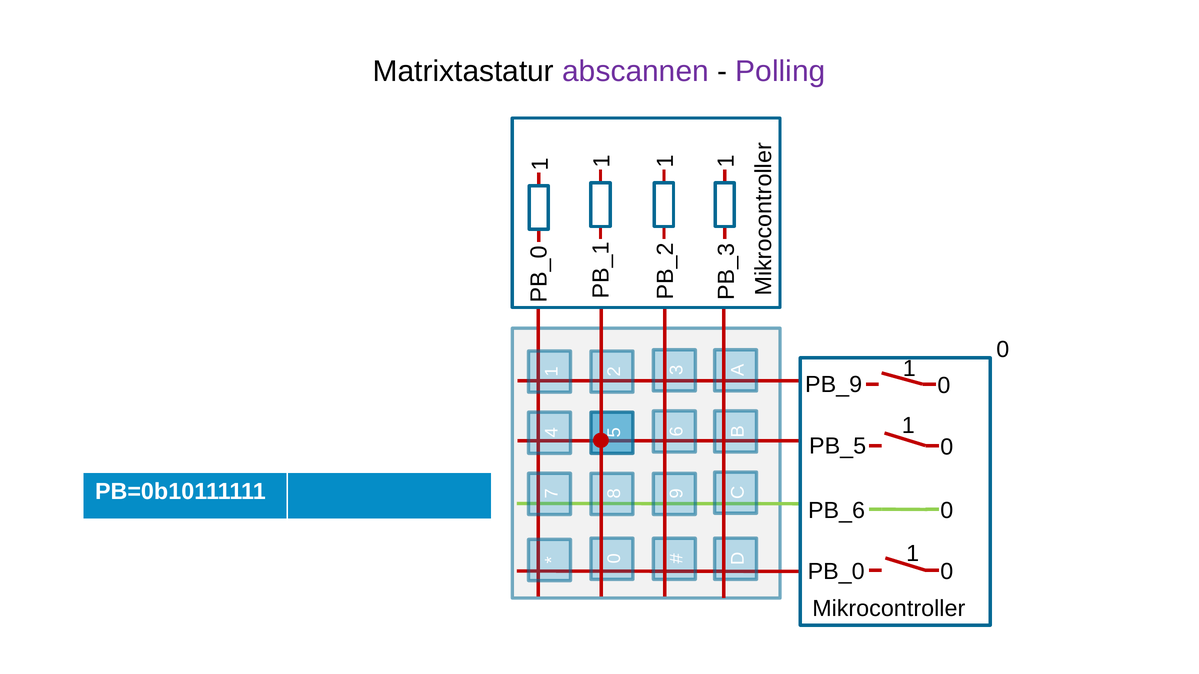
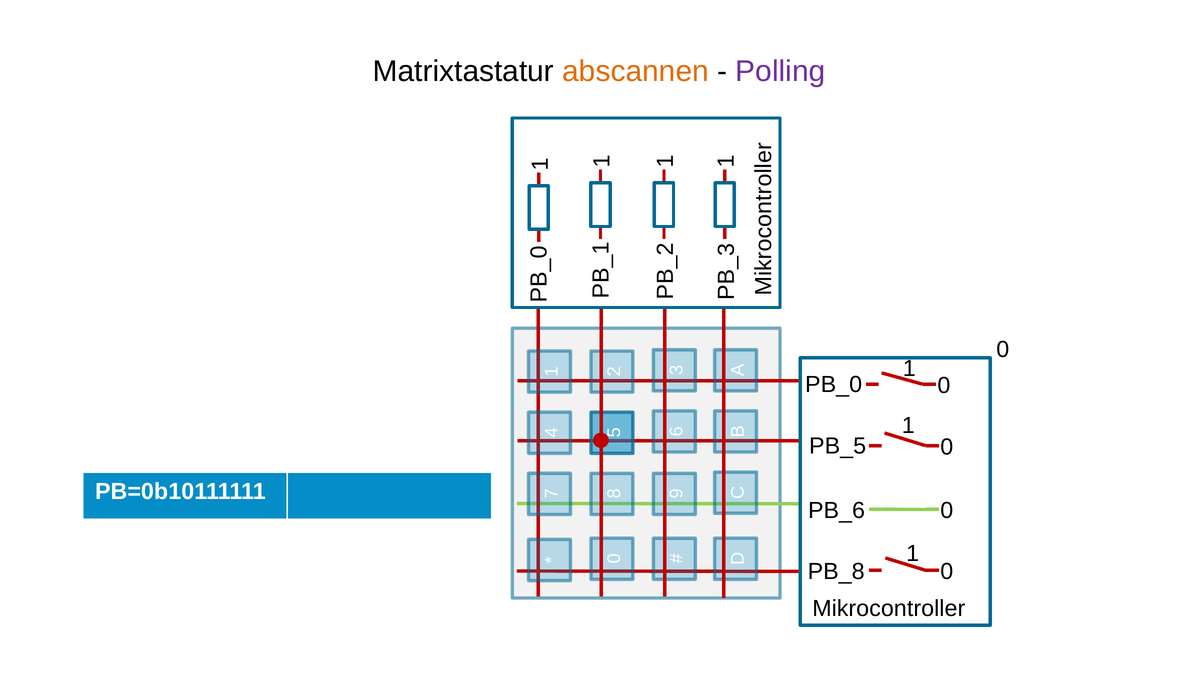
abscannen colour: purple -> orange (636, 71)
PB_9: PB_9 -> PB_0 (834, 385)
PB_0: PB_0 -> PB_8 (836, 572)
